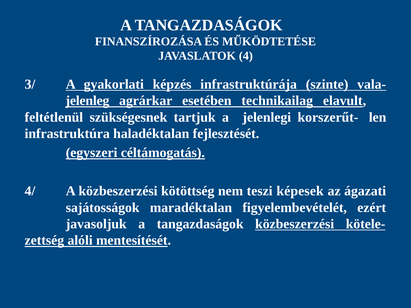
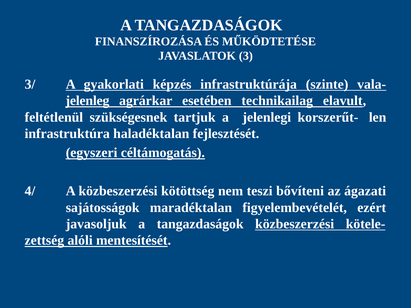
4: 4 -> 3 (246, 56)
képesek: képesek -> bővíteni (300, 191)
